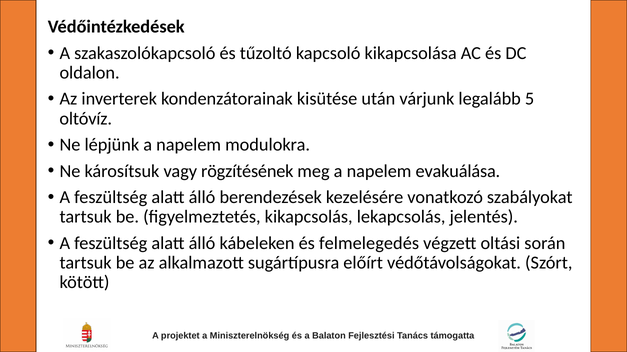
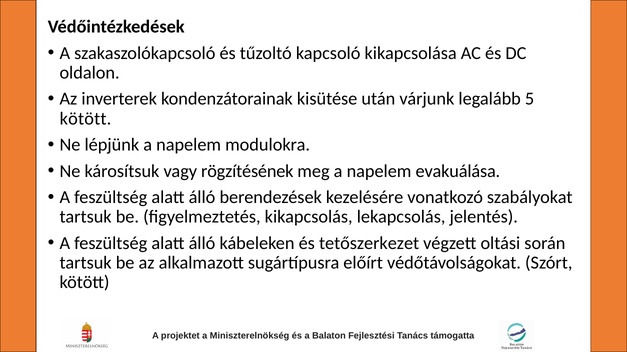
oltóvíz: oltóvíz -> kötött (86, 119)
felmelegedés: felmelegedés -> tetőszerkezet (369, 244)
